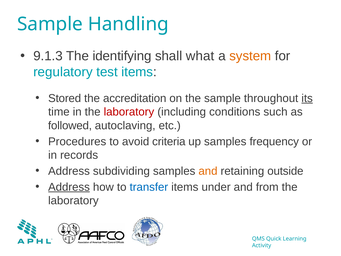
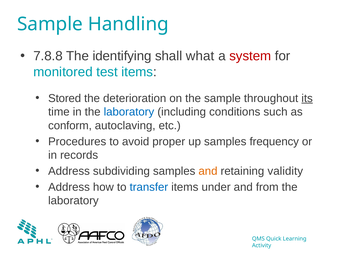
9.1.3: 9.1.3 -> 7.8.8 (48, 56)
system colour: orange -> red (250, 56)
regulatory: regulatory -> monitored (63, 72)
accreditation: accreditation -> deterioration (135, 98)
laboratory colour: red -> blue (129, 112)
followed: followed -> conform (70, 125)
criteria: criteria -> proper (169, 141)
outside: outside -> validity (285, 171)
Address underline: present -> none (69, 187)
